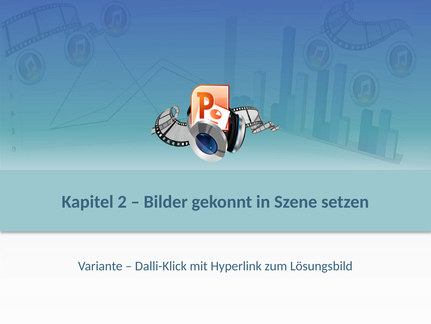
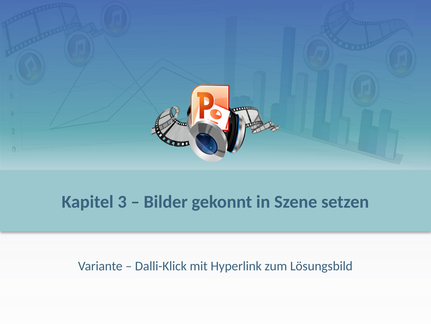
2: 2 -> 3 (122, 202)
